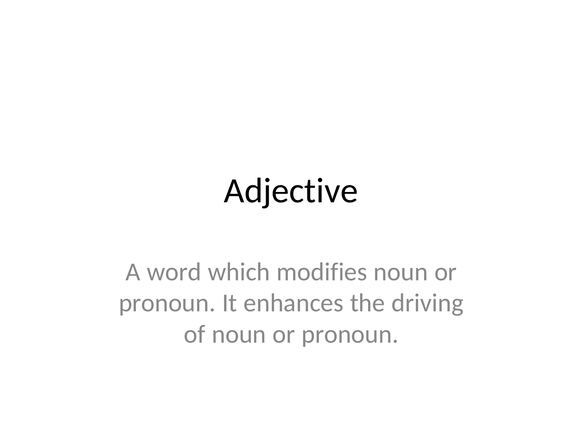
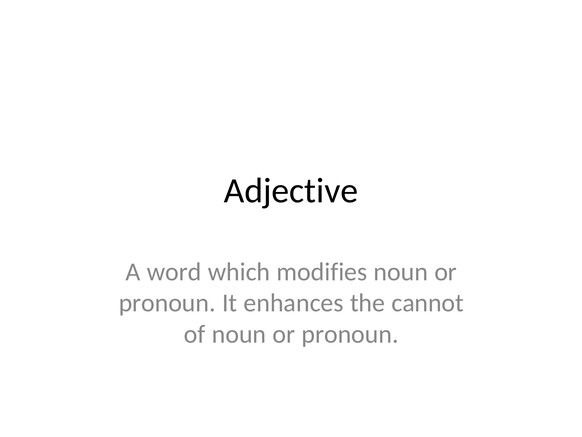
driving: driving -> cannot (428, 303)
